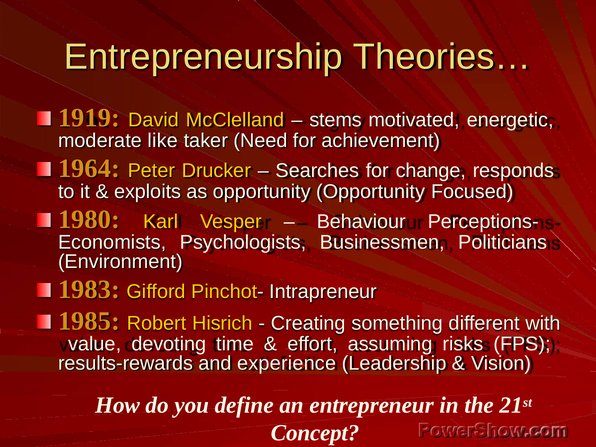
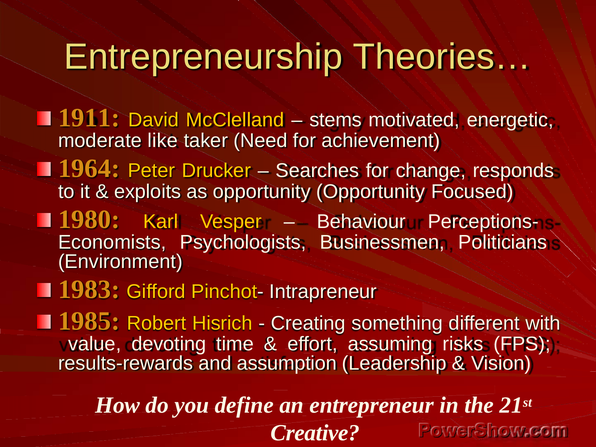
1919: 1919 -> 1911 (89, 118)
experience: experience -> assumption (287, 363)
Concept: Concept -> Creative (315, 433)
